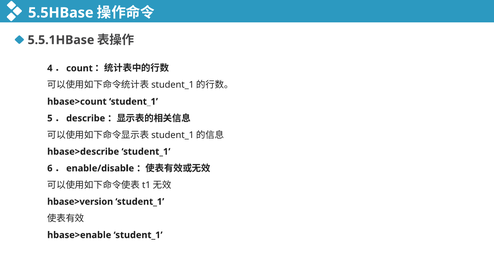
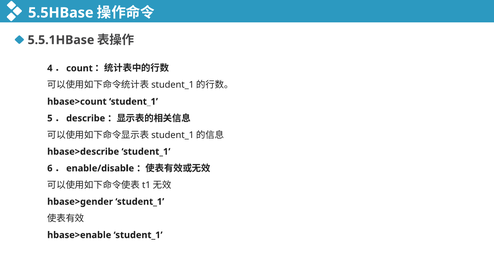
hbase>version: hbase>version -> hbase>gender (80, 202)
